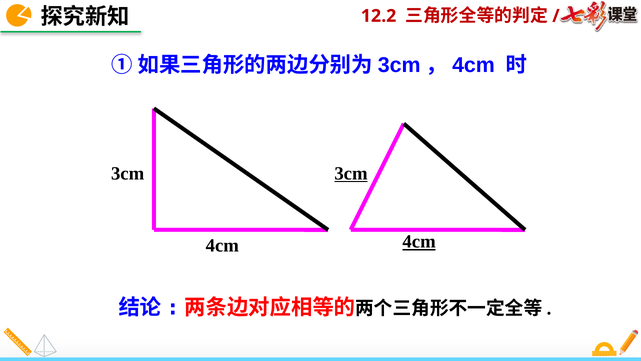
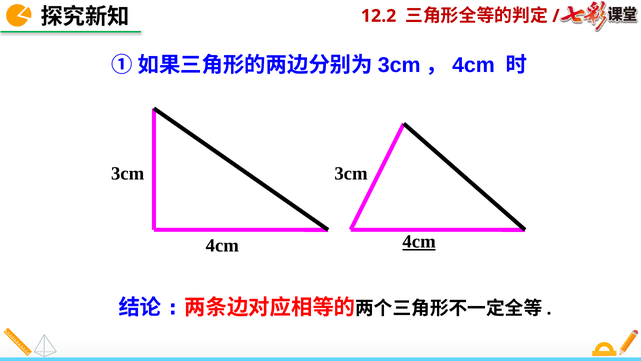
3cm underline: present -> none (351, 173)
